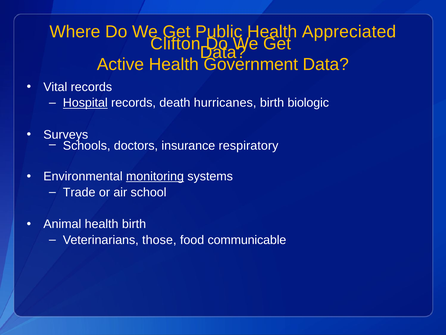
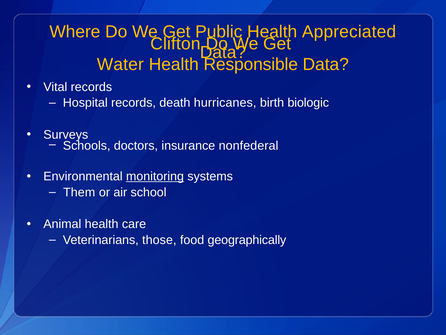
Active: Active -> Water (120, 64)
Government: Government -> Responsible (251, 64)
Hospital underline: present -> none (85, 103)
respiratory: respiratory -> nonfederal (249, 146)
Trade: Trade -> Them (79, 192)
health birth: birth -> care (134, 224)
communicable: communicable -> geographically (247, 240)
